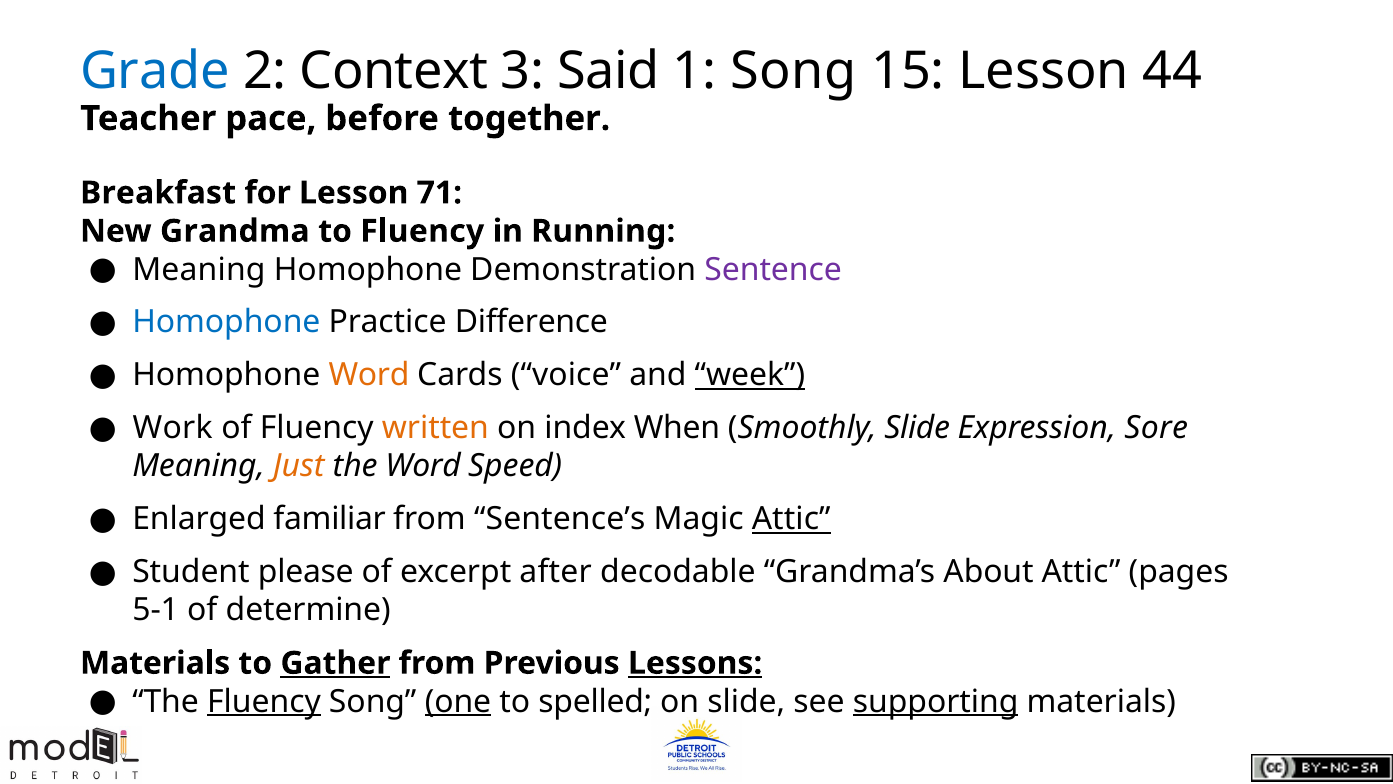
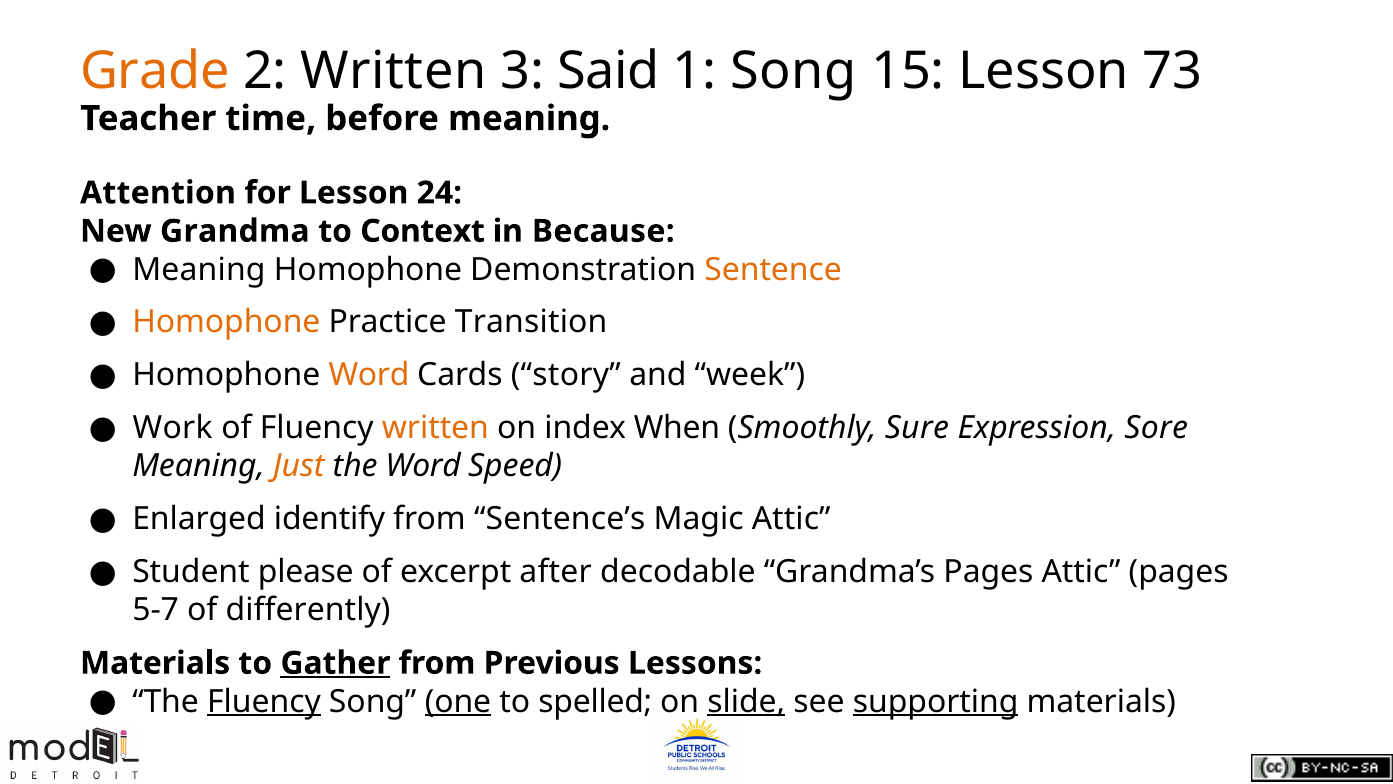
Grade colour: blue -> orange (155, 71)
2 Context: Context -> Written (393, 71)
44: 44 -> 73 (1172, 71)
pace: pace -> time (271, 118)
before together: together -> meaning (529, 118)
Breakfast: Breakfast -> Attention (158, 193)
71: 71 -> 24 (439, 193)
to Fluency: Fluency -> Context (422, 231)
Running: Running -> Because (603, 231)
Sentence colour: purple -> orange (773, 269)
Homophone colour: blue -> orange (226, 322)
Difference: Difference -> Transition (531, 322)
voice: voice -> story (566, 375)
week underline: present -> none (750, 375)
Smoothly Slide: Slide -> Sure (917, 428)
familiar: familiar -> identify (330, 519)
Attic underline: present -> none (791, 519)
Grandma’s About: About -> Pages (988, 572)
5-1: 5-1 -> 5-7 (156, 610)
determine: determine -> differently (308, 610)
Lessons underline: present -> none (695, 663)
slide underline: none -> present (746, 701)
